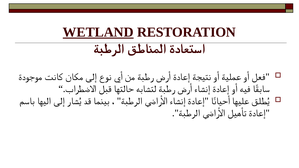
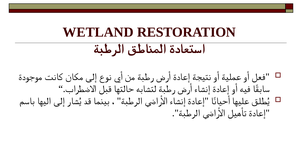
WETLAND underline: present -> none (98, 32)
